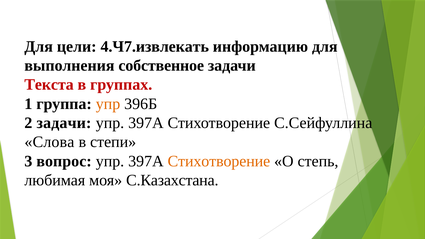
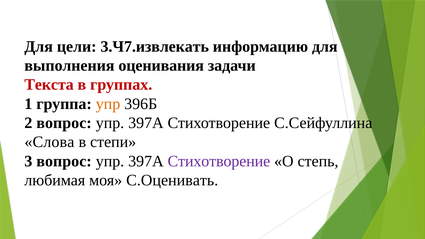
4.Ч7.извлекать: 4.Ч7.извлекать -> 3.Ч7.извлекать (155, 46)
собственное: собственное -> оценивания (161, 66)
2 задачи: задачи -> вопрос (64, 123)
Стихотворение colour: orange -> purple (219, 161)
С.Казахстана: С.Казахстана -> С.Оценивать (172, 180)
